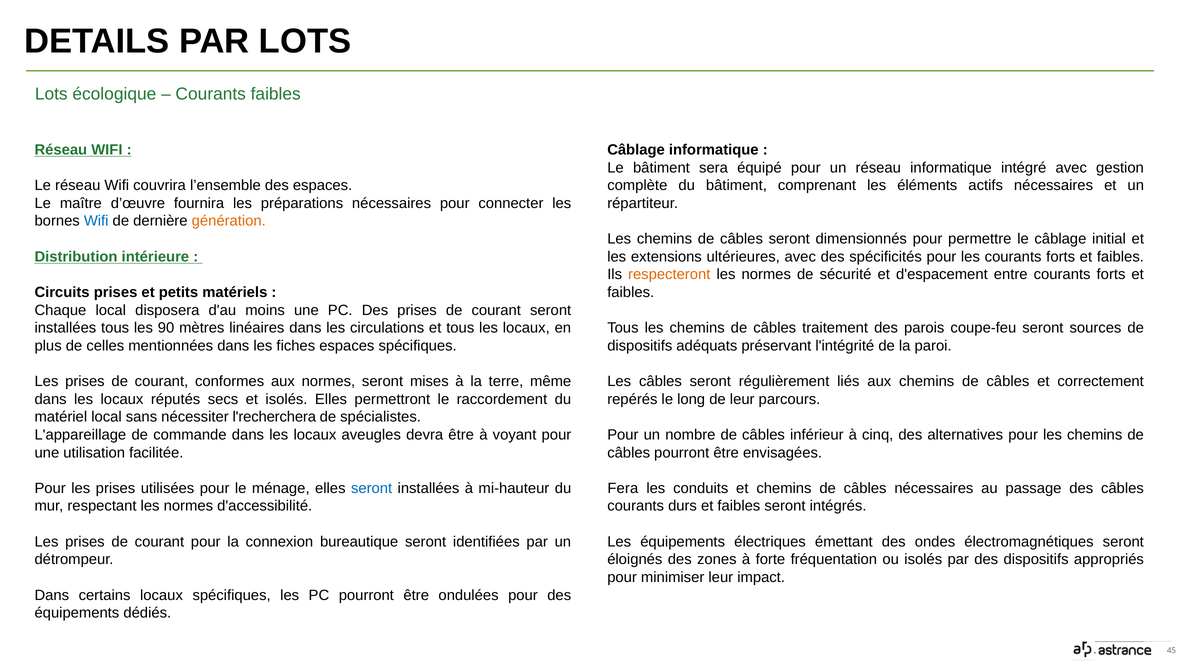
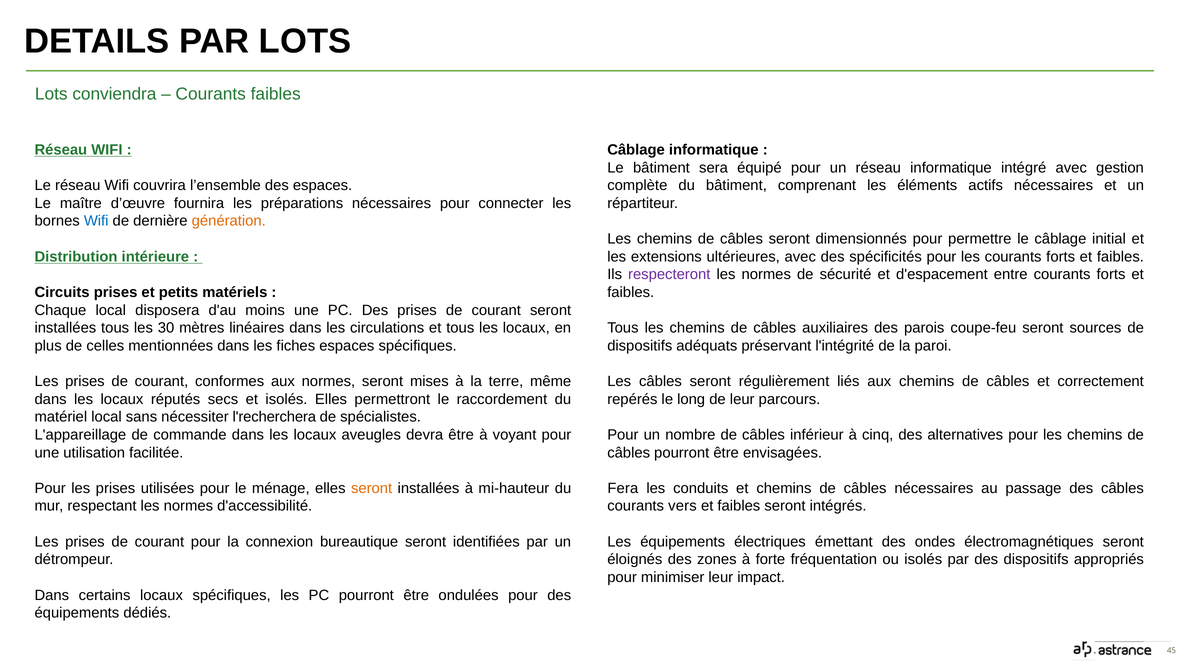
écologique: écologique -> conviendra (114, 94)
respecteront colour: orange -> purple (669, 274)
90: 90 -> 30 (166, 328)
traitement: traitement -> auxiliaires (835, 328)
seront colour: blue -> orange (372, 488)
durs: durs -> vers (682, 506)
